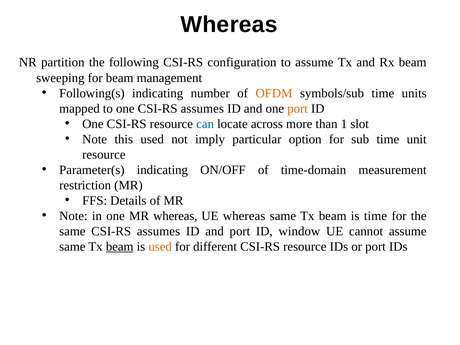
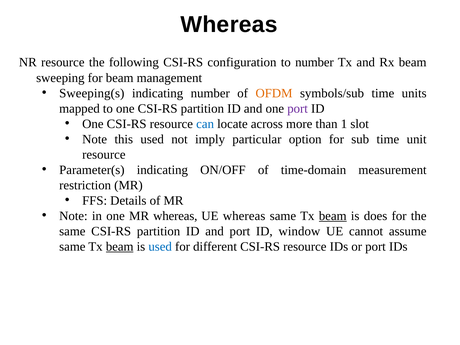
NR partition: partition -> resource (63, 62)
to assume: assume -> number (314, 62)
Following(s: Following(s -> Sweeping(s (92, 93)
one CSI-RS assumes: assumes -> partition (202, 108)
port colour: orange -> purple (298, 108)
beam underline: none -> present (333, 216)
is time: time -> does (376, 216)
same CSI-RS assumes: assumes -> partition (159, 231)
used colour: orange -> blue (160, 247)
